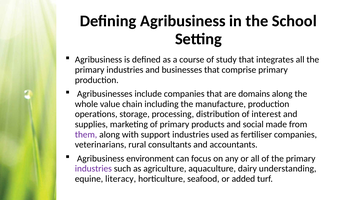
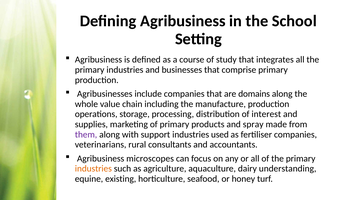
social: social -> spray (253, 124)
environment: environment -> microscopes (150, 159)
industries colour: purple -> orange (93, 169)
literacy: literacy -> existing (121, 179)
added: added -> honey (243, 179)
